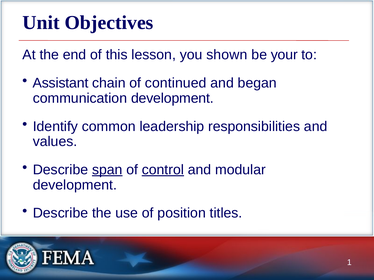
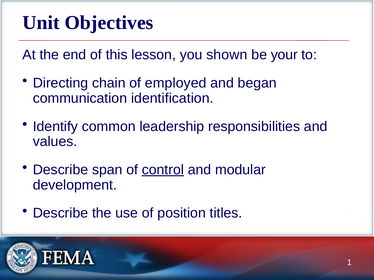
Assistant: Assistant -> Directing (60, 83)
continued: continued -> employed (176, 83)
communication development: development -> identification (172, 98)
span underline: present -> none (107, 170)
